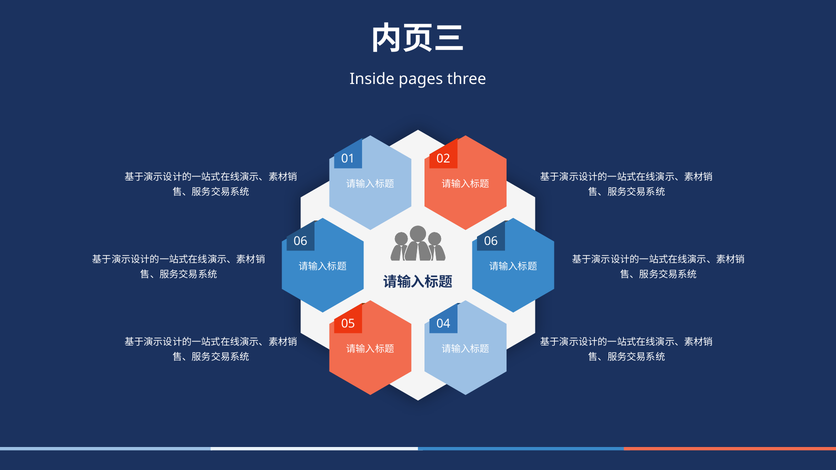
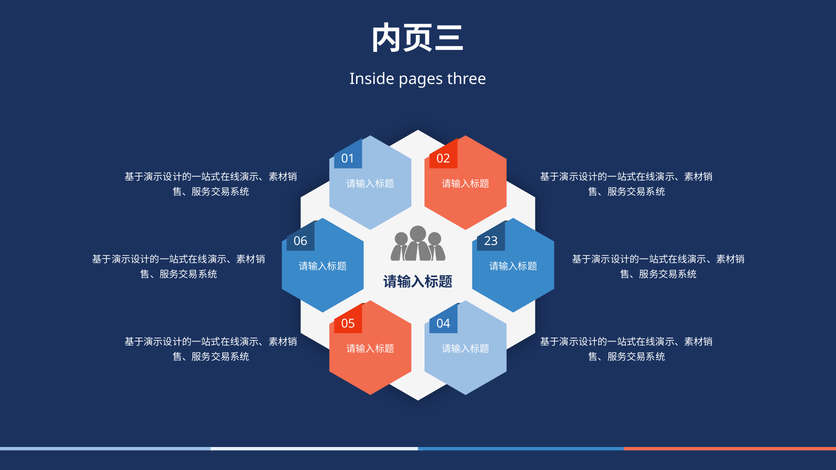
06 06: 06 -> 23 (491, 241)
